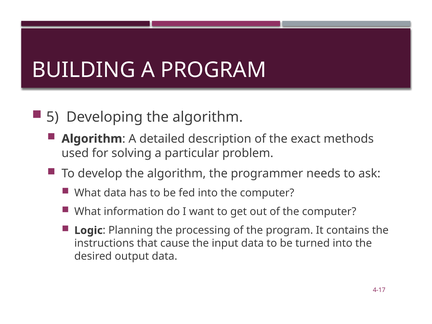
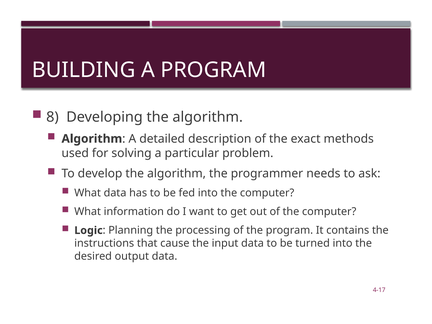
5: 5 -> 8 (53, 117)
